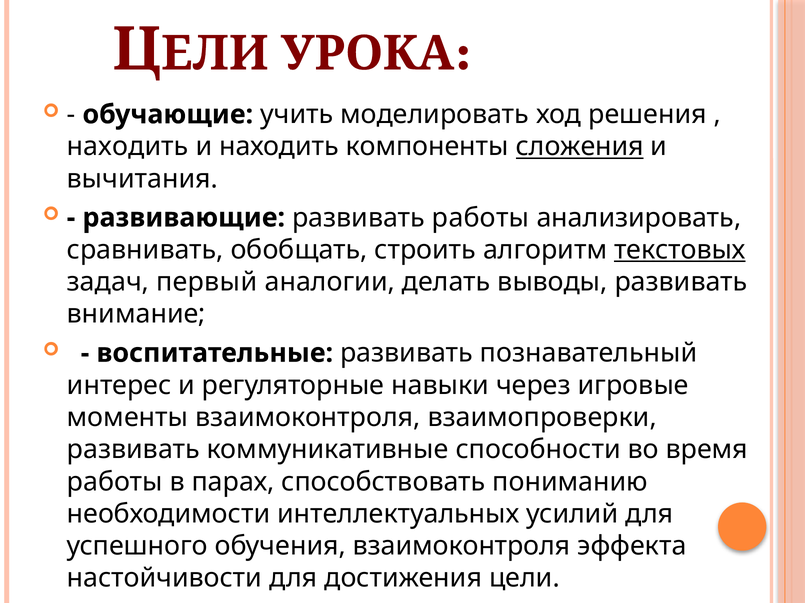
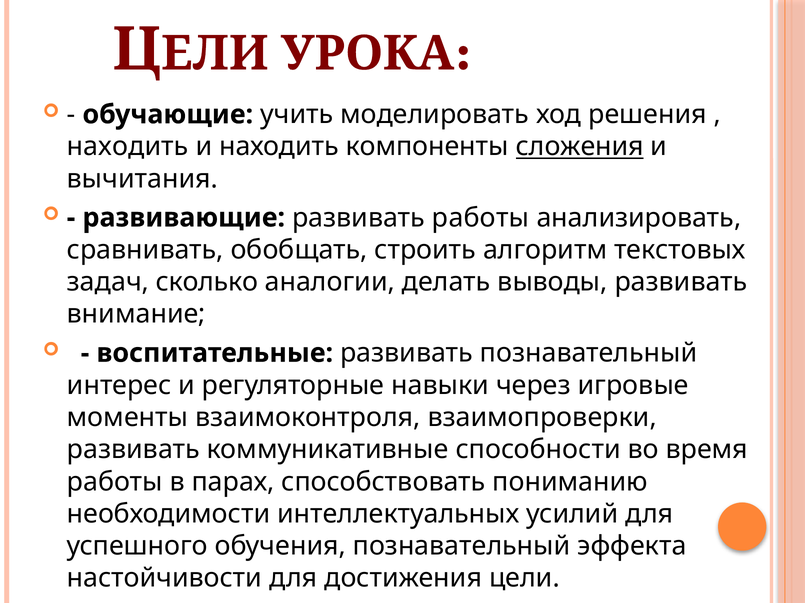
текстовых underline: present -> none (680, 250)
первый: первый -> сколько (207, 282)
обучения взаимоконтроля: взаимоконтроля -> познавательный (462, 547)
